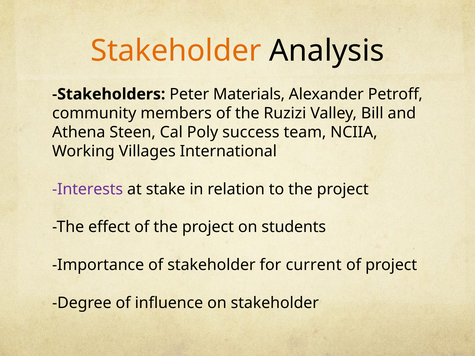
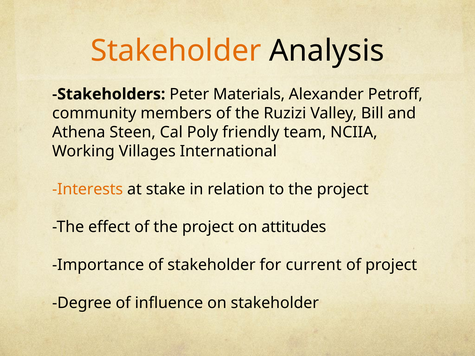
success: success -> friendly (251, 132)
Interests colour: purple -> orange (88, 189)
students: students -> attitudes (294, 227)
